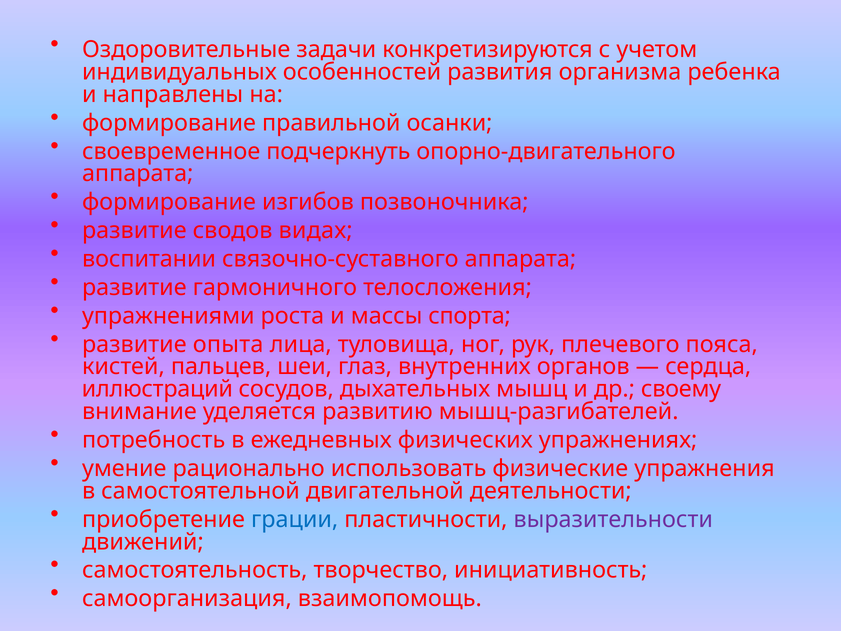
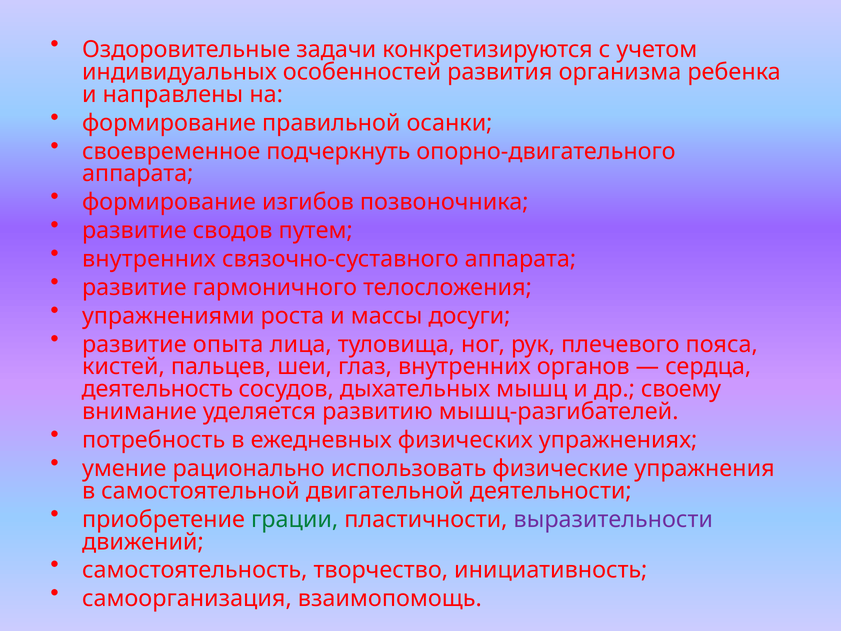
видах: видах -> путем (316, 231)
воспитании: воспитании -> внутренних (149, 259)
спорта: спорта -> досуги (469, 316)
иллюстраций: иллюстраций -> деятельность (157, 389)
грации colour: blue -> green (295, 519)
